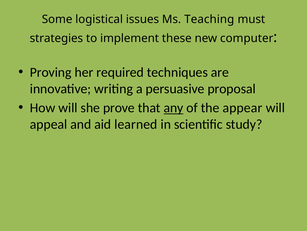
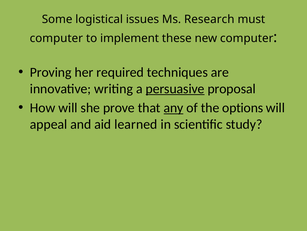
Teaching: Teaching -> Research (209, 19)
strategies: strategies -> computer (56, 38)
persuasive underline: none -> present (175, 88)
appear: appear -> options (243, 108)
